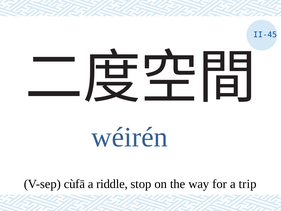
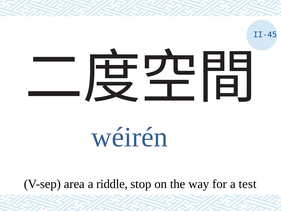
cùfā: cùfā -> area (74, 184)
trip: trip -> test (248, 184)
